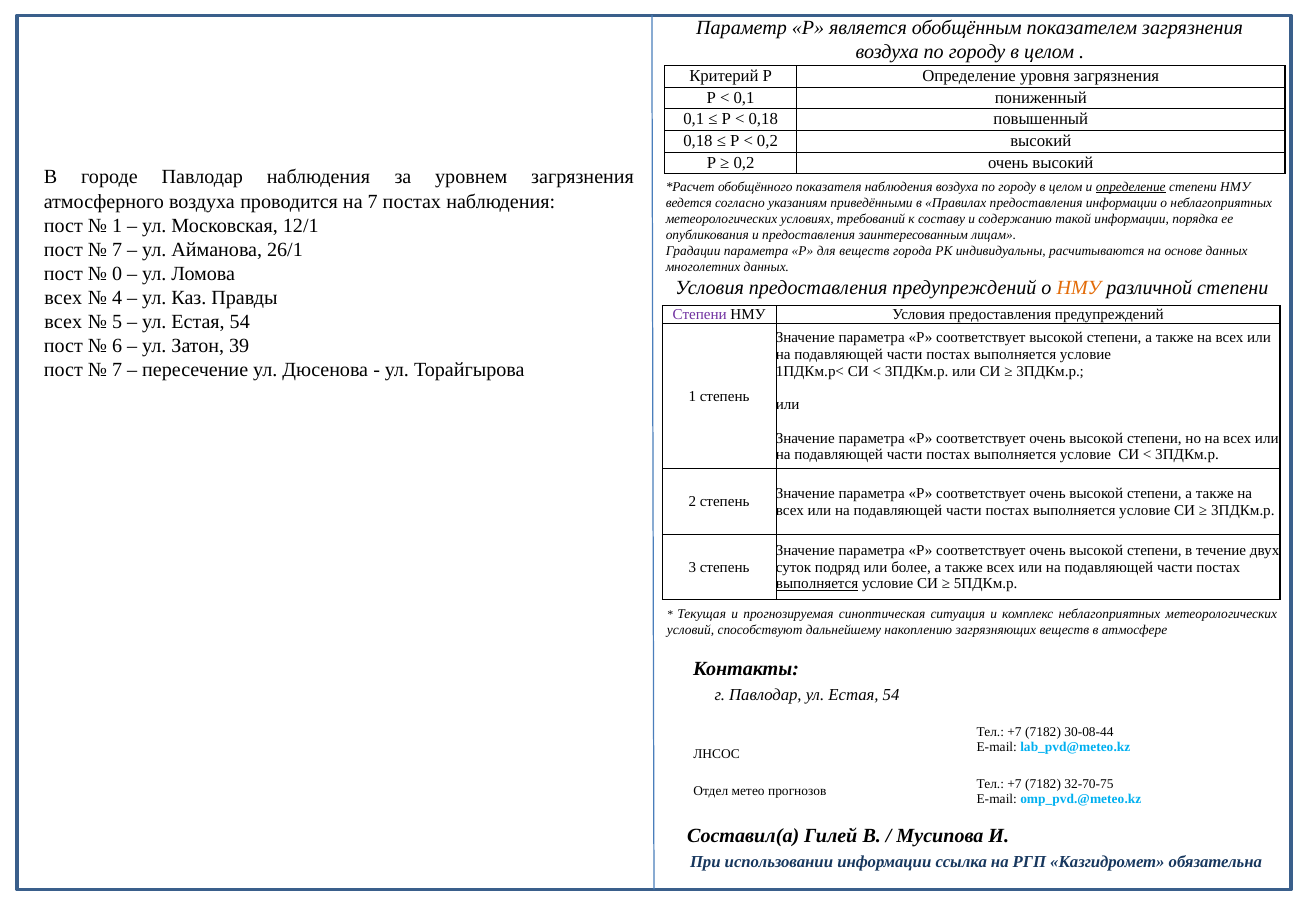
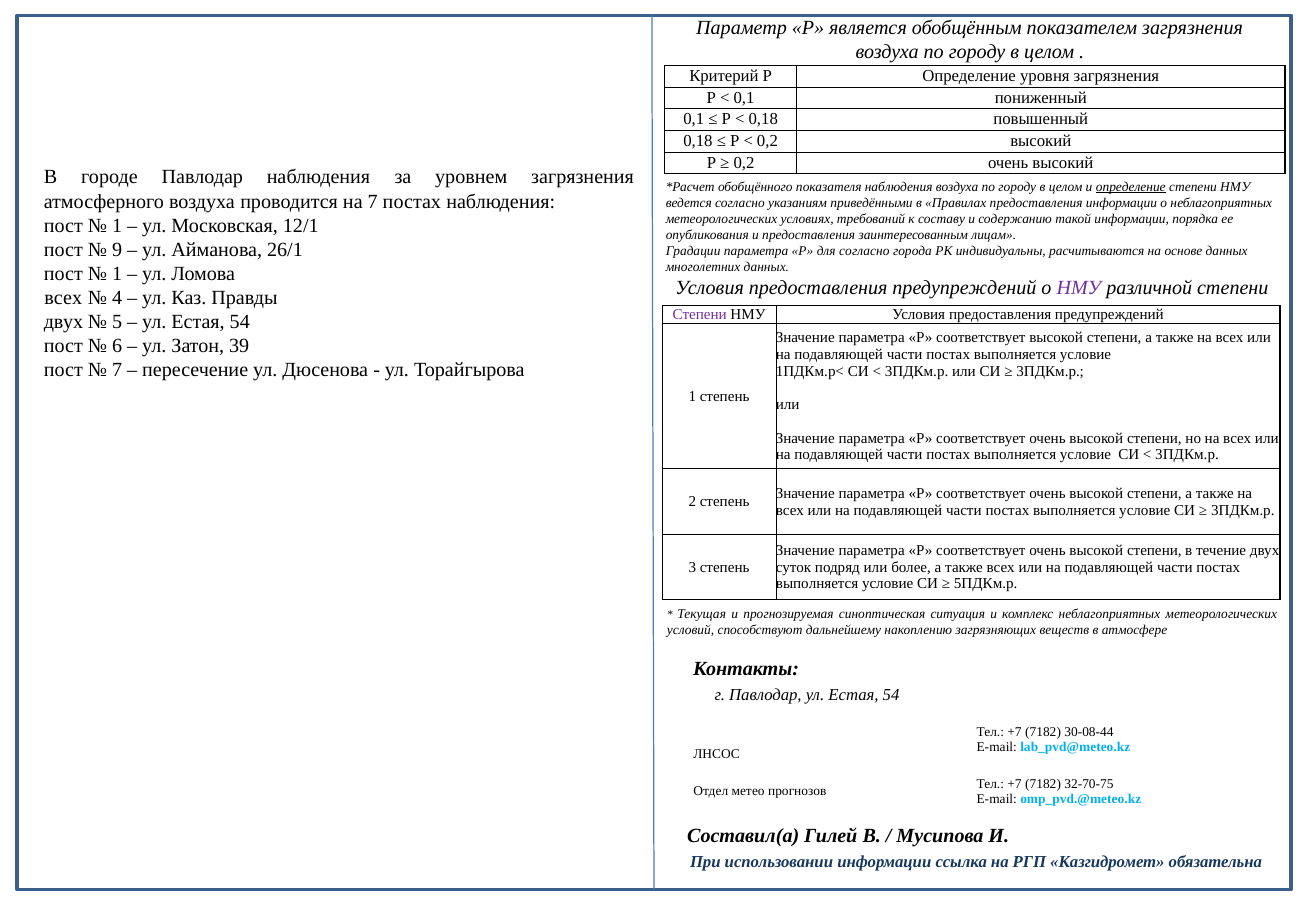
7: 7 -> 9 (117, 250)
для веществ: веществ -> согласно (864, 251)
0: 0 -> 1 (117, 274)
НМУ colour: orange -> purple (1079, 288)
всех: всех -> двух (63, 322)
выполняется underline: present -> none (817, 584)
